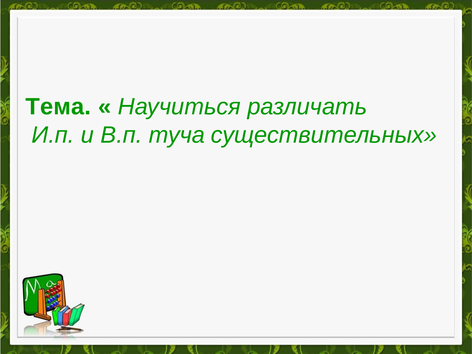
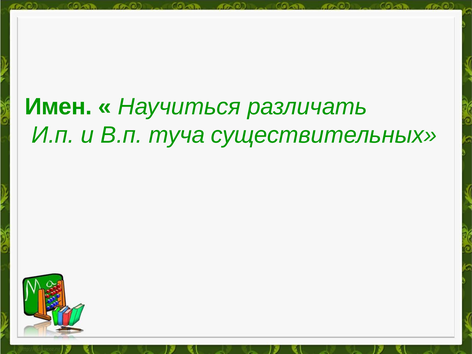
Тема: Тема -> Имен (58, 107)
